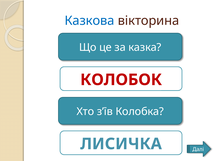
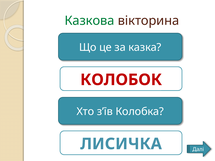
Казкова colour: blue -> green (89, 21)
